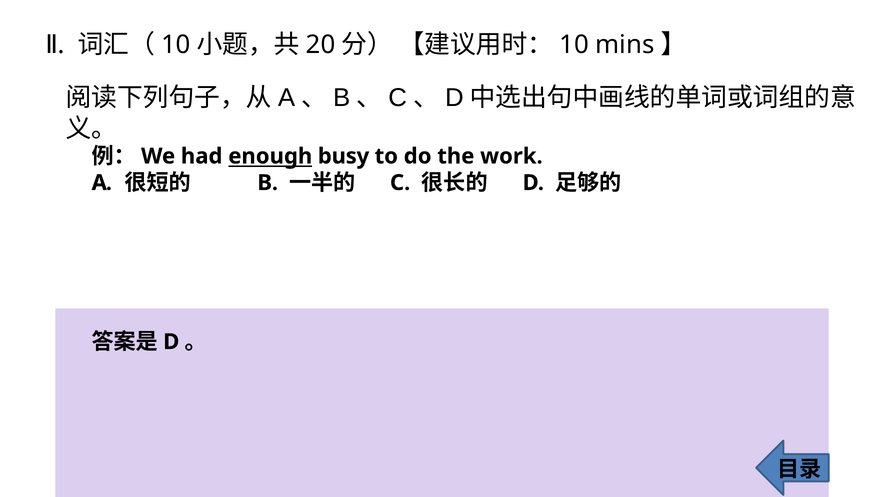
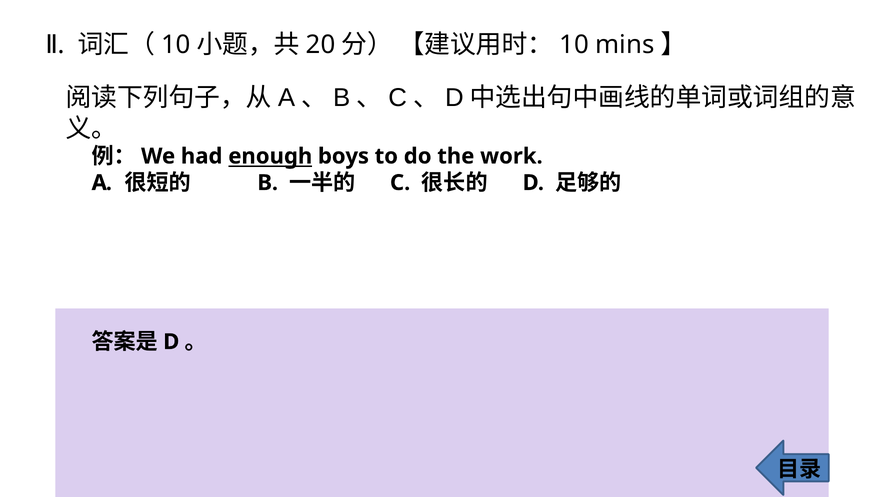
busy: busy -> boys (343, 156)
